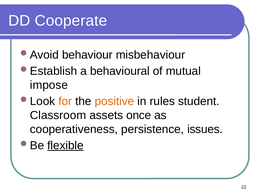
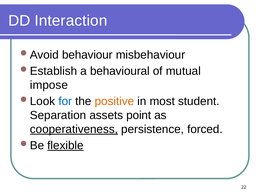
Cooperate: Cooperate -> Interaction (71, 21)
for colour: orange -> blue (65, 102)
rules: rules -> most (162, 102)
Classroom: Classroom -> Separation (58, 116)
once: once -> point (139, 116)
cooperativeness underline: none -> present (74, 130)
issues: issues -> forced (205, 130)
